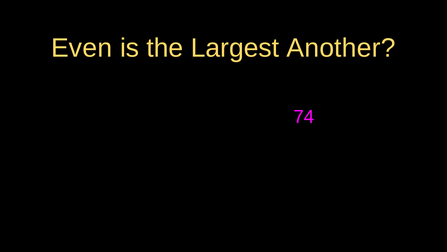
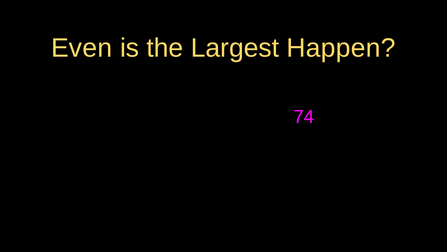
Another: Another -> Happen (341, 48)
